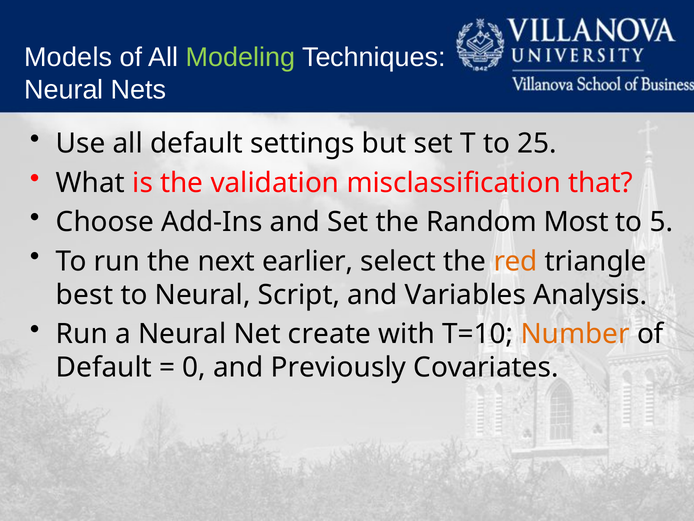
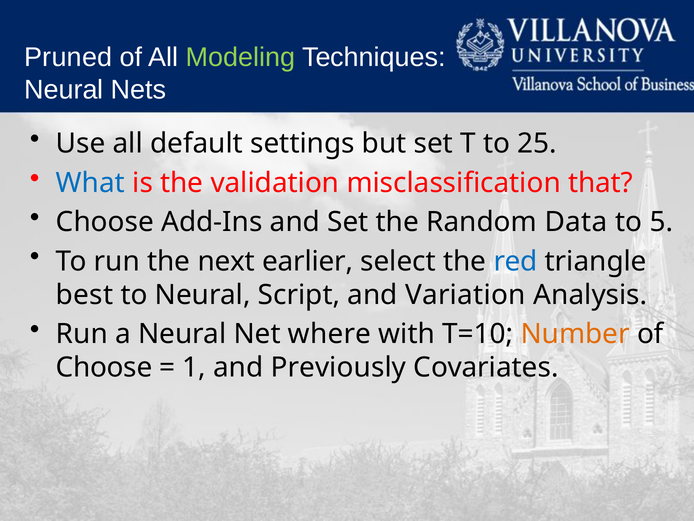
Models: Models -> Pruned (68, 57)
What colour: black -> blue (91, 183)
Most: Most -> Data (576, 222)
red colour: orange -> blue (516, 261)
Variables: Variables -> Variation (465, 295)
create: create -> where (330, 334)
Default: Default -> Choose (104, 367)
0: 0 -> 1 (194, 367)
